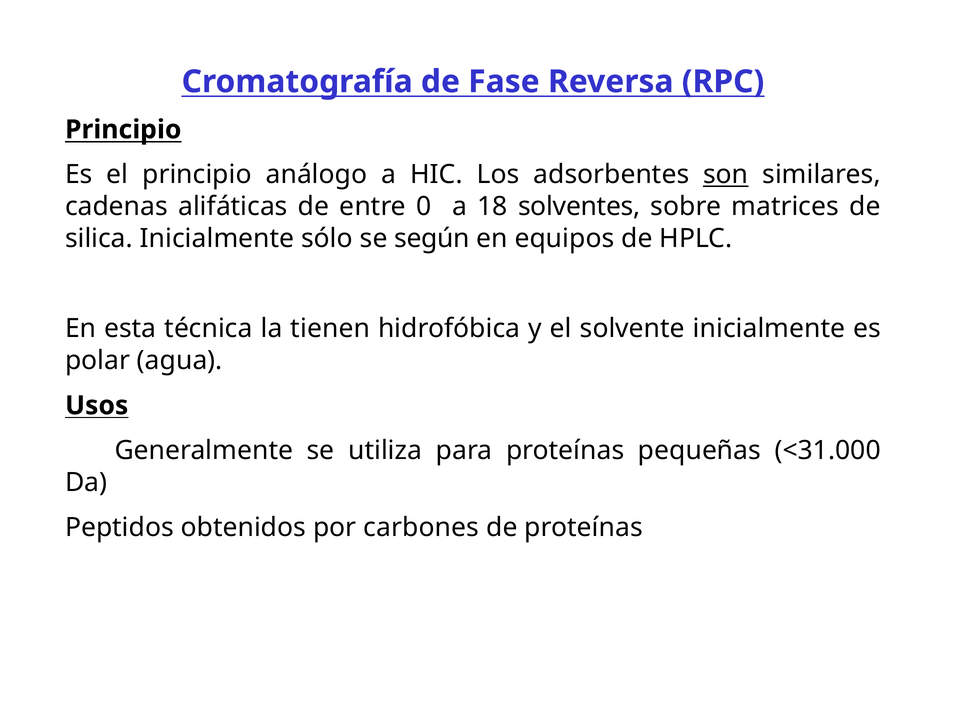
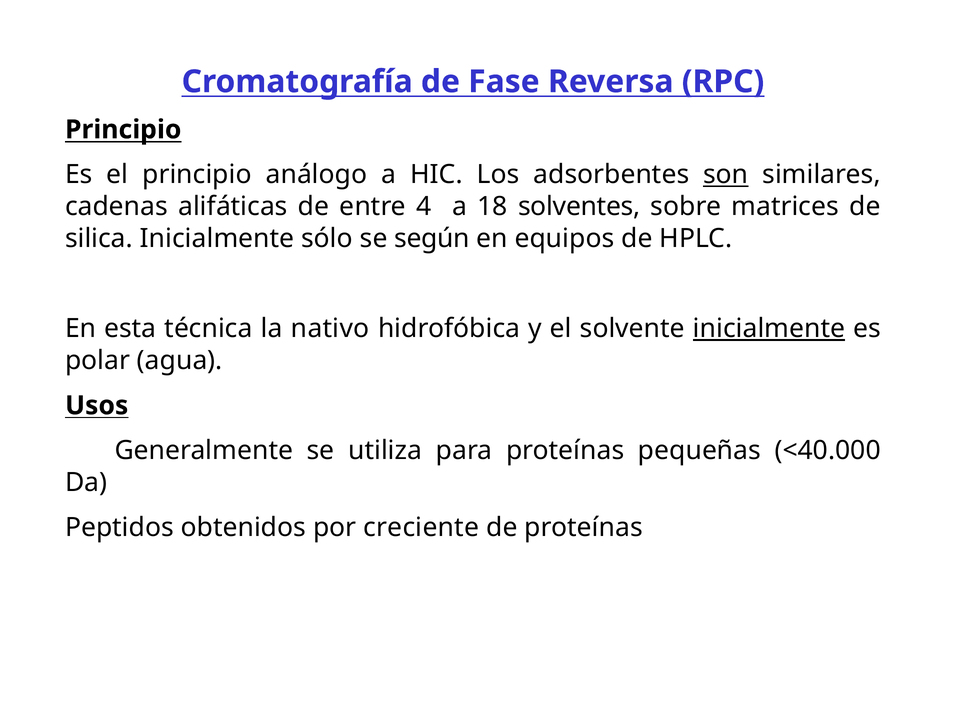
0: 0 -> 4 (424, 206)
tienen: tienen -> nativo (330, 328)
inicialmente underline: none -> present (769, 328)
<31.000: <31.000 -> <40.000 (828, 450)
carbones: carbones -> creciente (421, 527)
